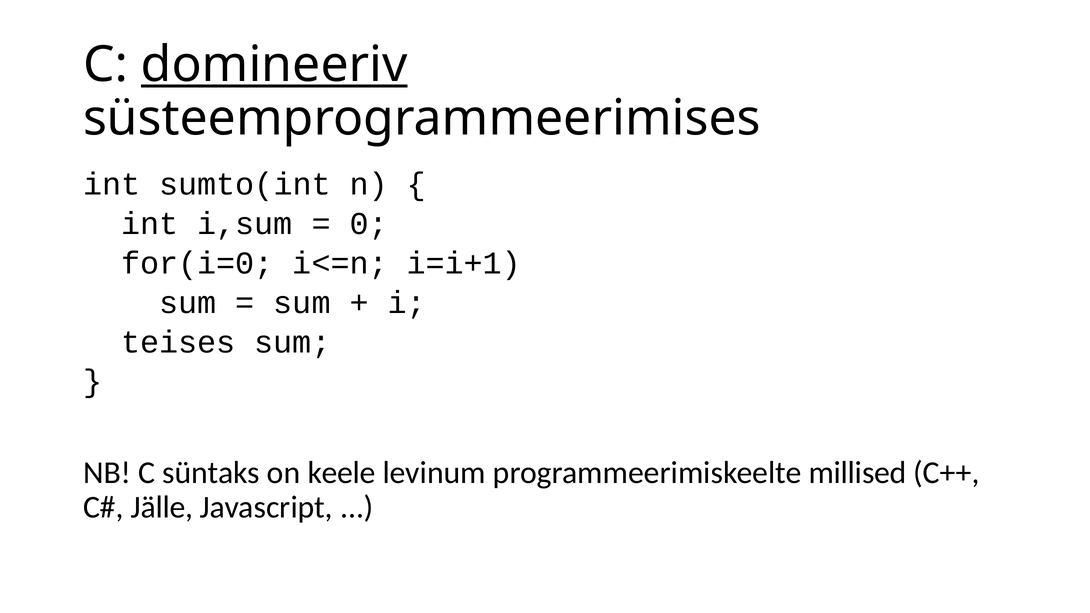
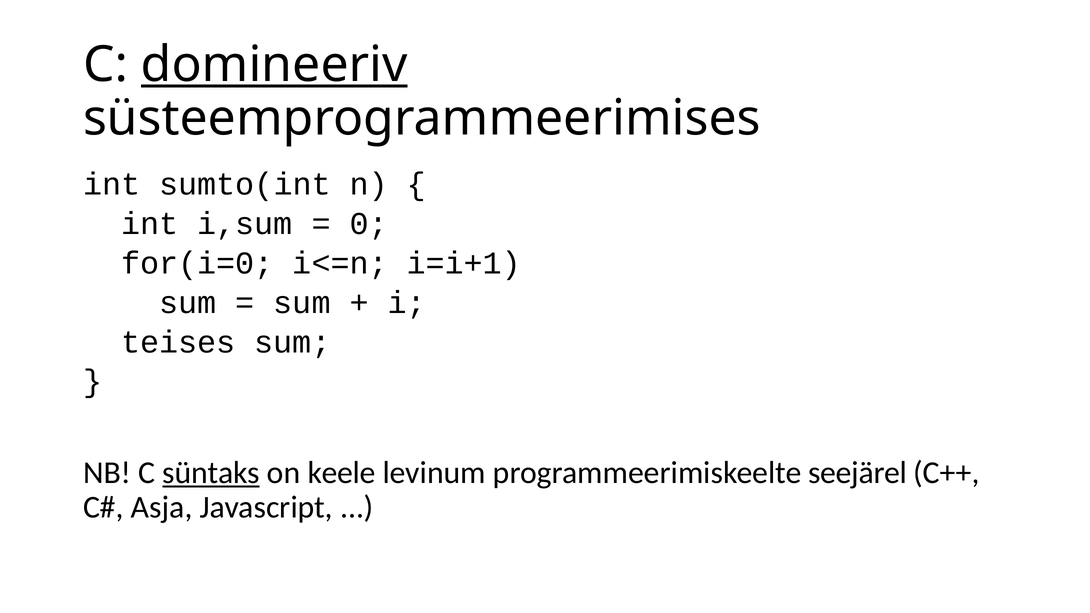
süntaks underline: none -> present (211, 473)
millised: millised -> seejärel (858, 473)
Jälle: Jälle -> Asja (162, 507)
